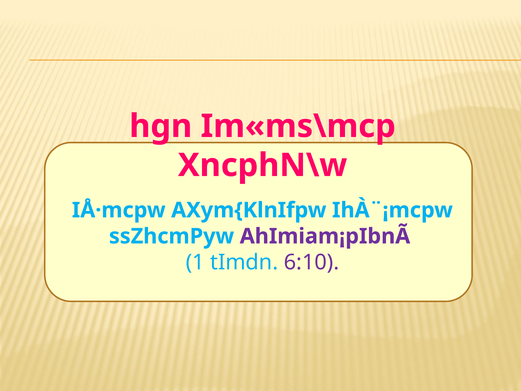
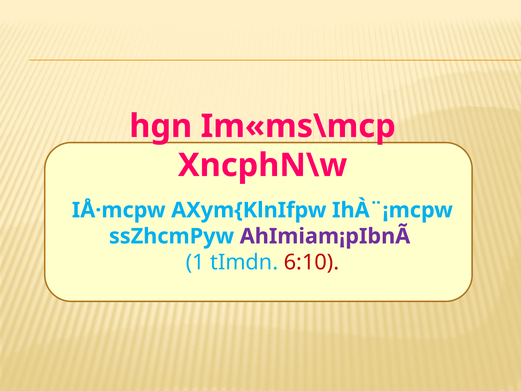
6:10 colour: purple -> red (312, 262)
